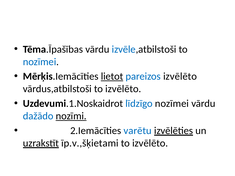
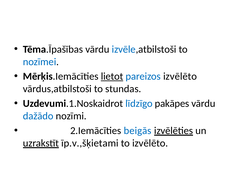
vārdus,atbilstoši to izvēlēto: izvēlēto -> stundas (123, 89)
līdzīgo nozīmei: nozīmei -> pakāpes (172, 104)
nozīmi underline: present -> none (71, 116)
varētu: varētu -> beigās (138, 131)
